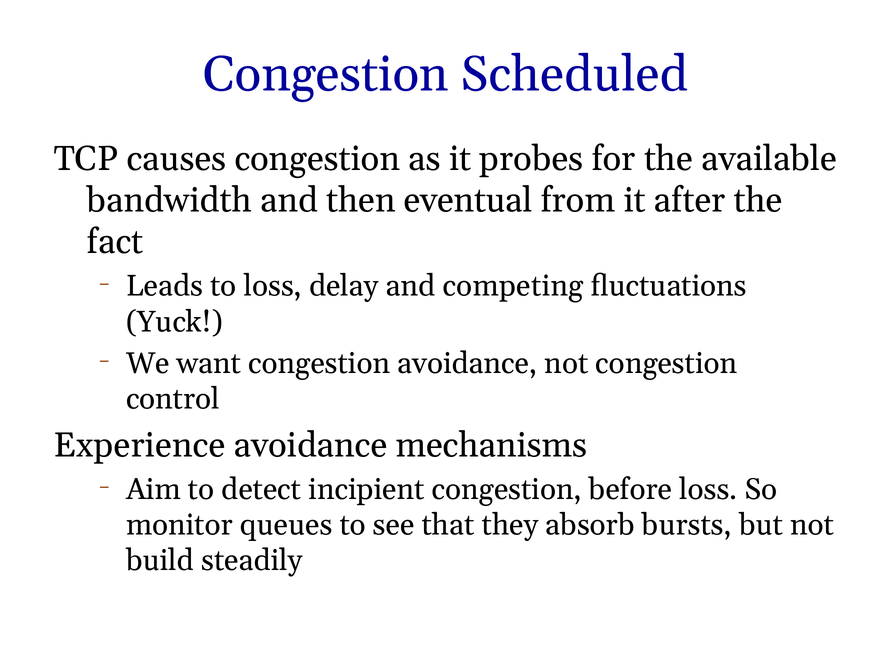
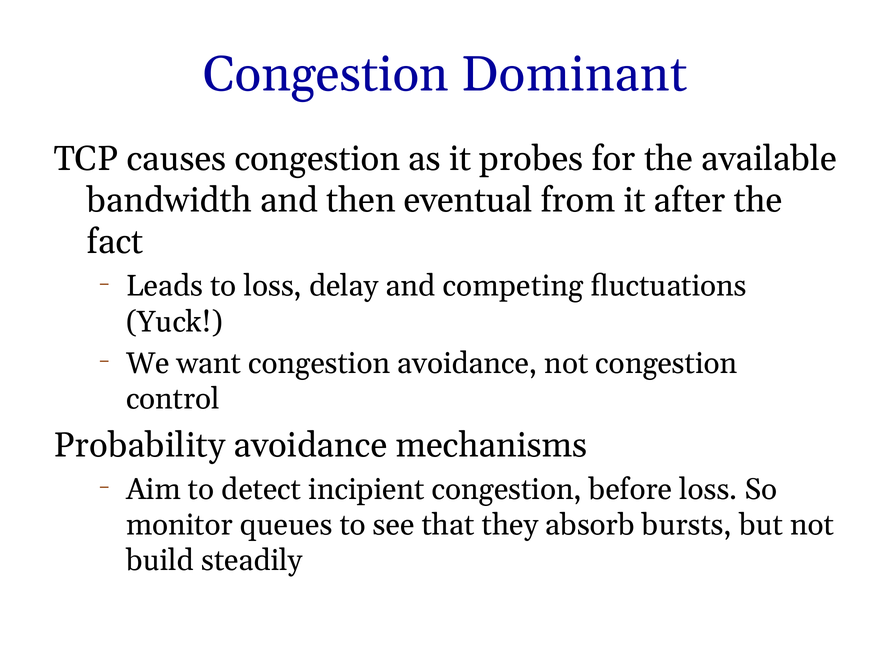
Scheduled: Scheduled -> Dominant (574, 74)
Experience: Experience -> Probability (139, 445)
